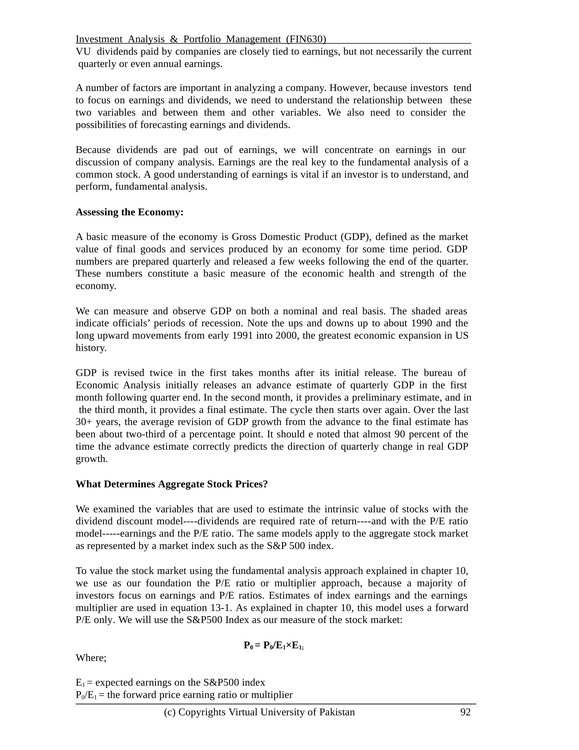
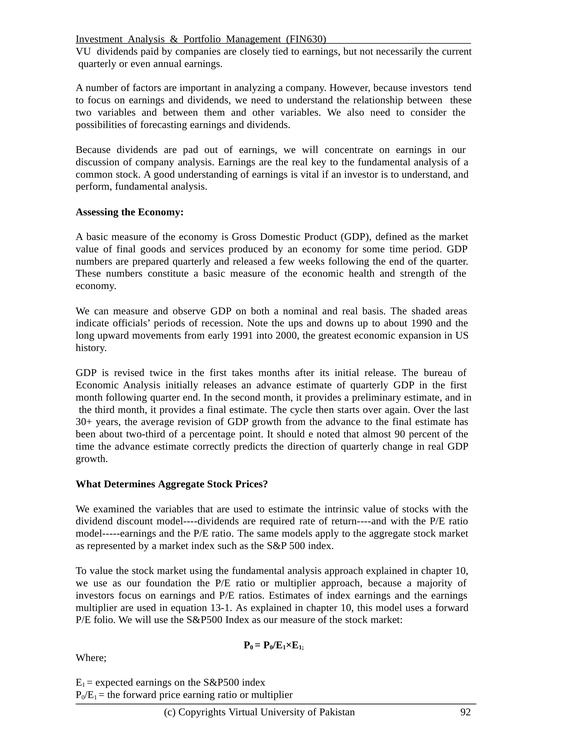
only: only -> folio (105, 619)
